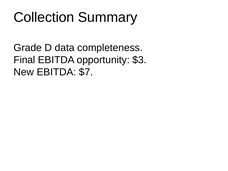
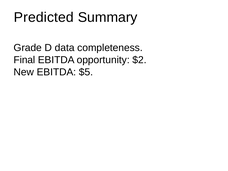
Collection: Collection -> Predicted (44, 17)
$3: $3 -> $2 (140, 60)
$7: $7 -> $5 (86, 72)
